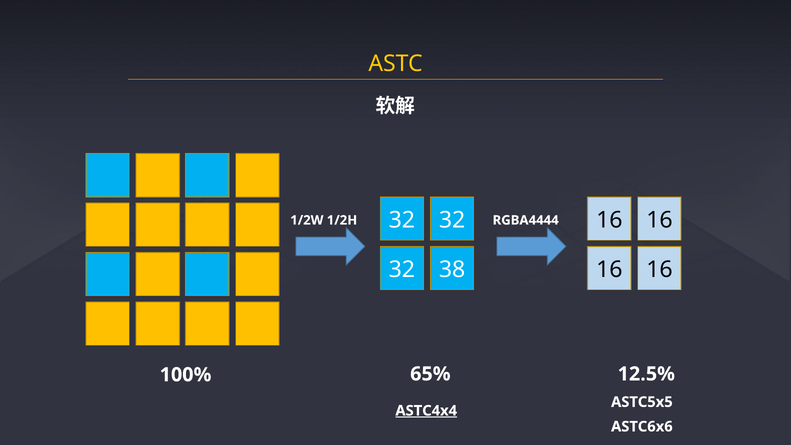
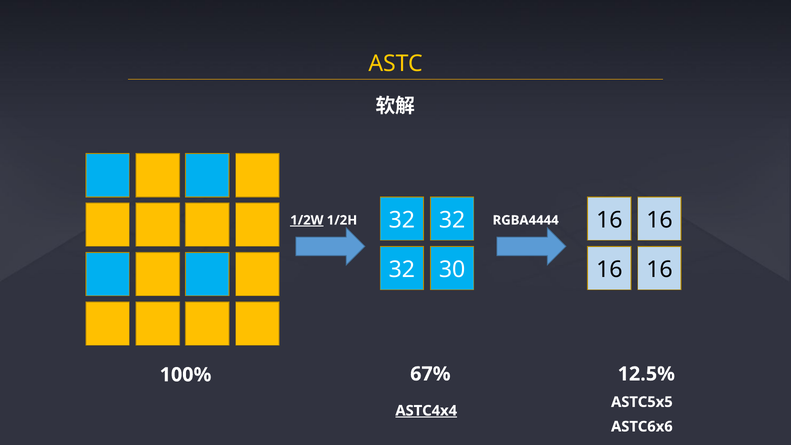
1/2W underline: none -> present (307, 220)
38: 38 -> 30 (452, 270)
65%: 65% -> 67% (430, 374)
